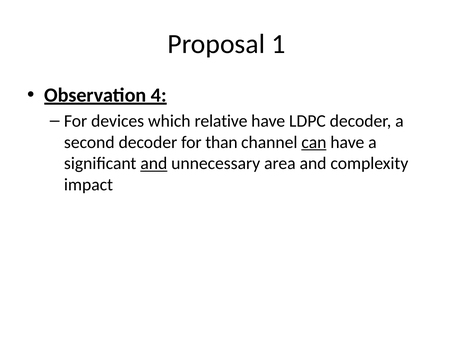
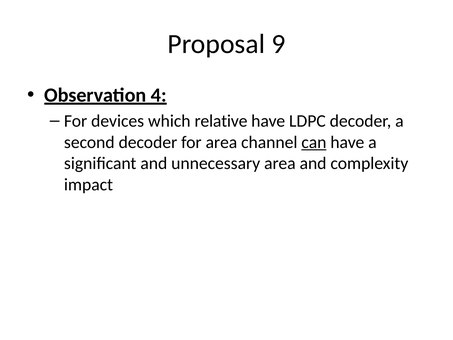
1: 1 -> 9 (278, 44)
for than: than -> area (221, 142)
and underline: present -> none (154, 163)
